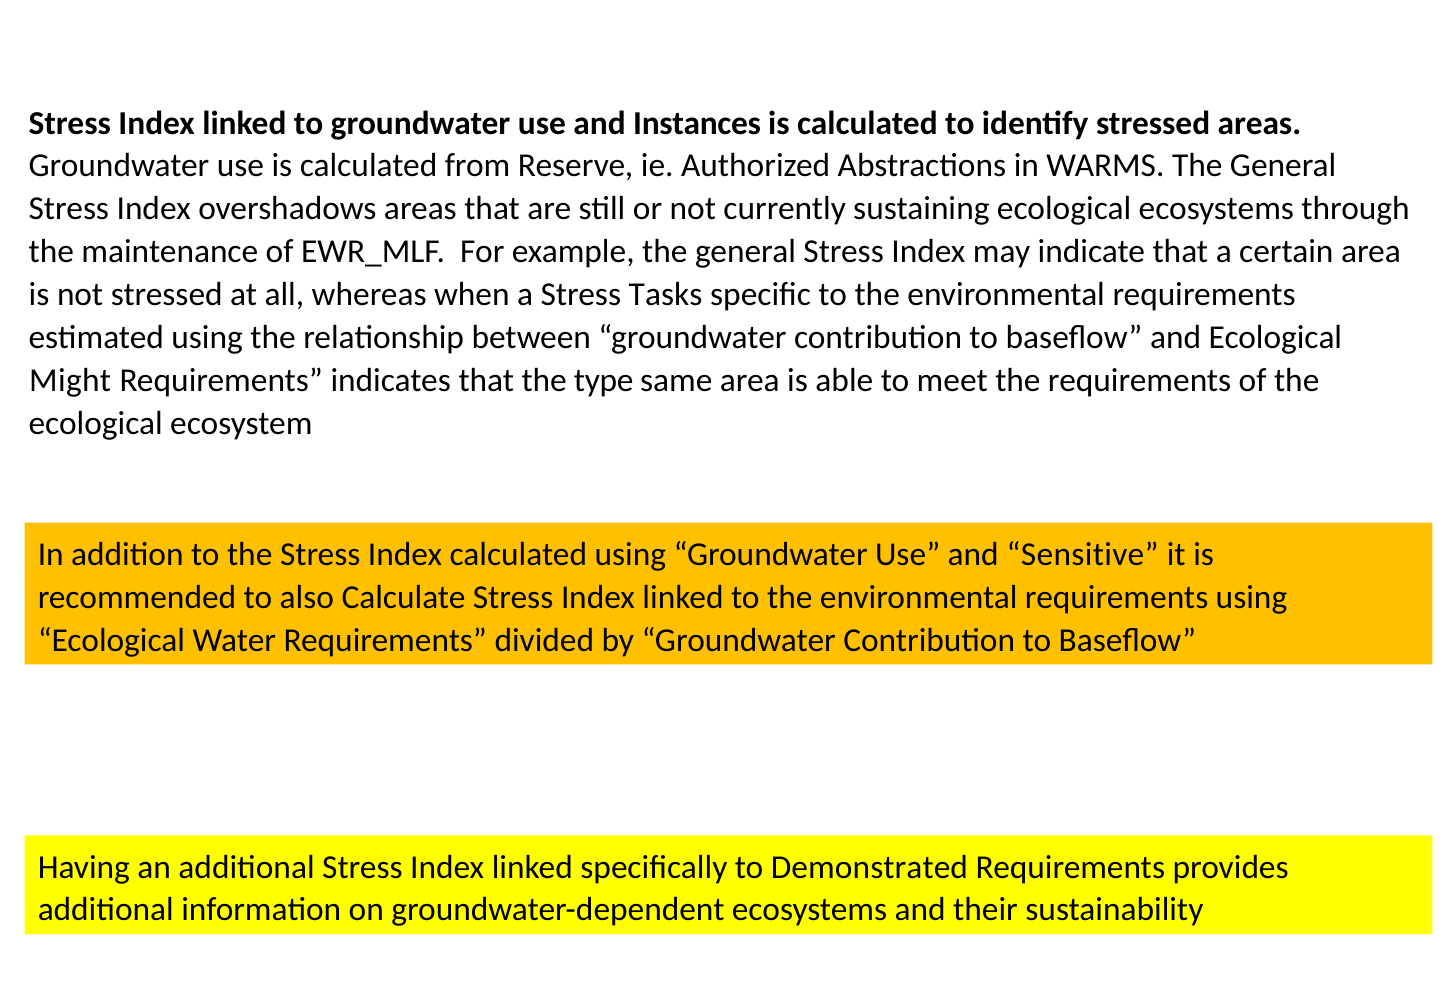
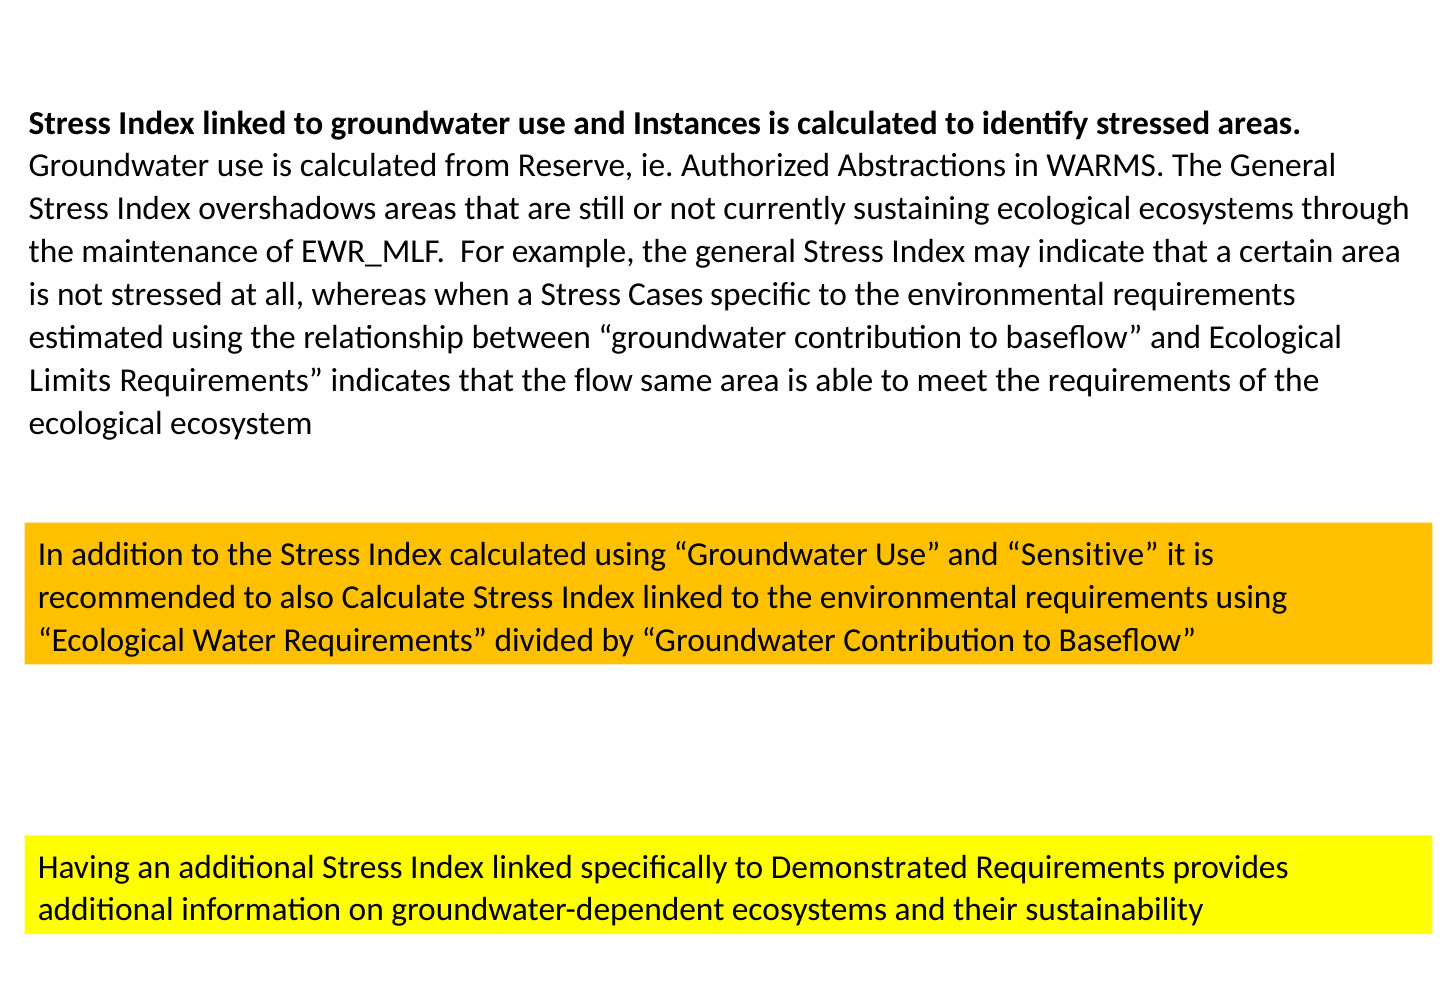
Tasks: Tasks -> Cases (666, 295)
Might: Might -> Limits (70, 380)
type: type -> flow (604, 380)
